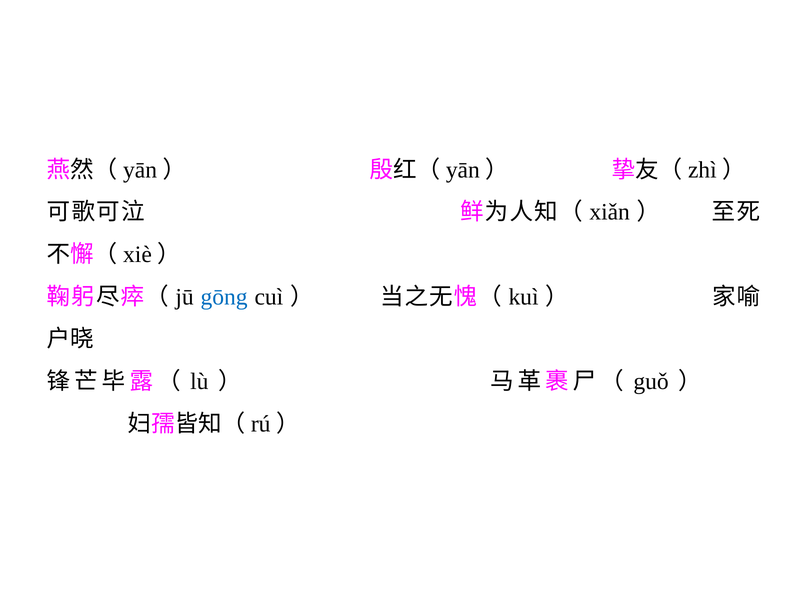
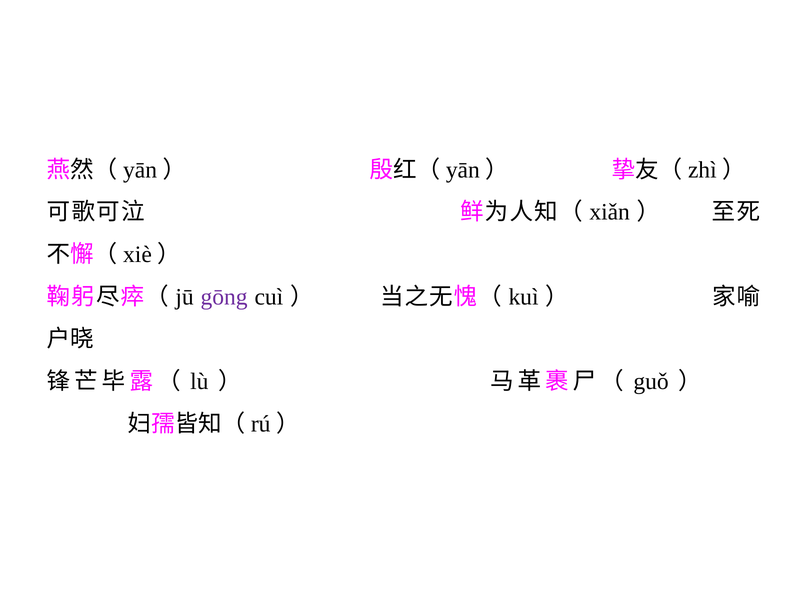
gōng colour: blue -> purple (224, 297)
